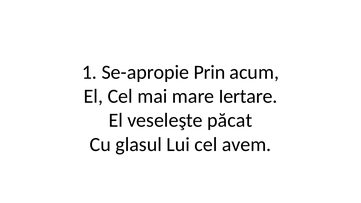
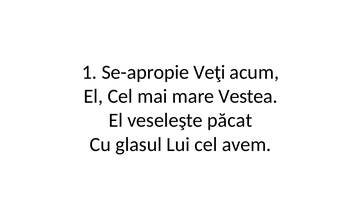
Prin: Prin -> Veţi (209, 72)
Iertare: Iertare -> Vestea (248, 96)
